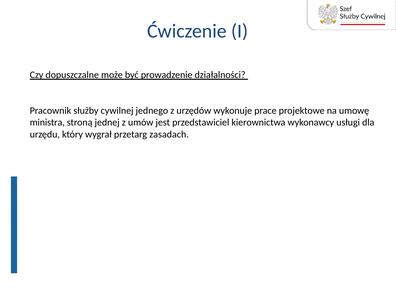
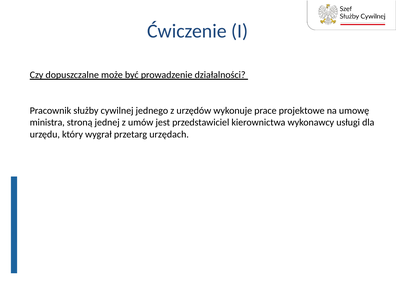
zasadach: zasadach -> urzędach (169, 134)
